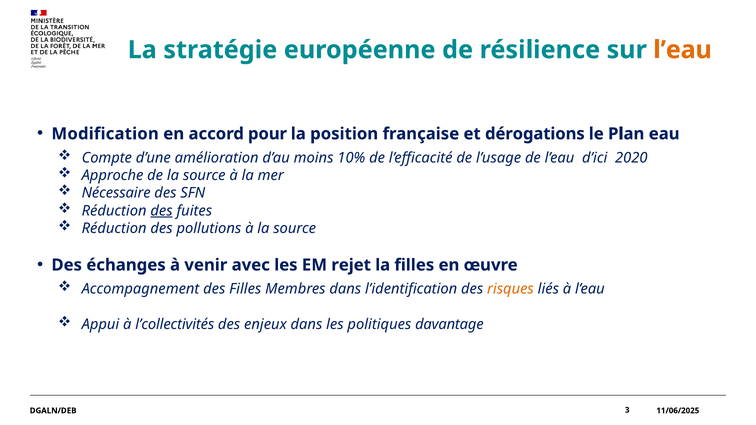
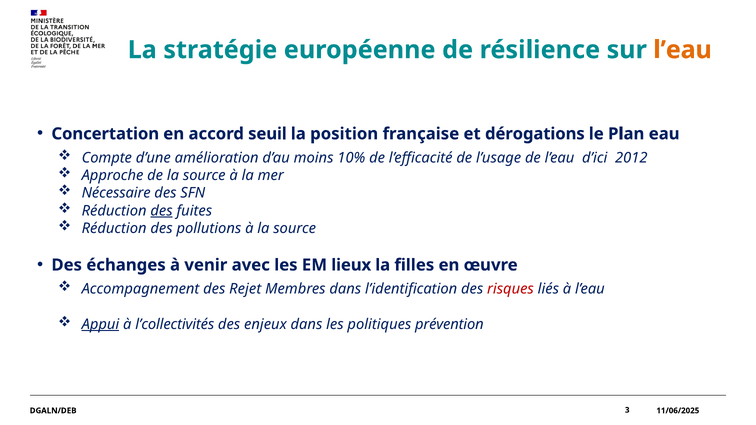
Modification: Modification -> Concertation (105, 134)
pour: pour -> seuil (267, 134)
2020: 2020 -> 2012 (631, 158)
rejet: rejet -> lieux (351, 265)
des Filles: Filles -> Rejet (245, 289)
risques colour: orange -> red (510, 289)
Appui underline: none -> present (100, 324)
davantage: davantage -> prévention (449, 324)
